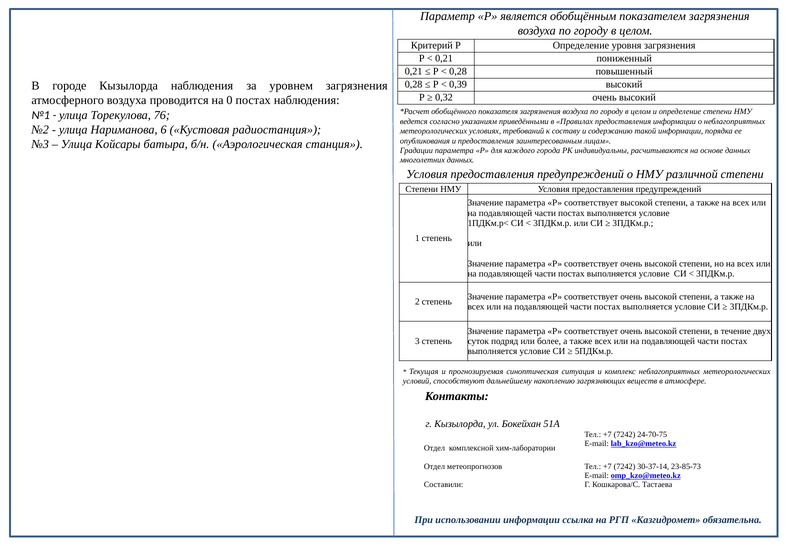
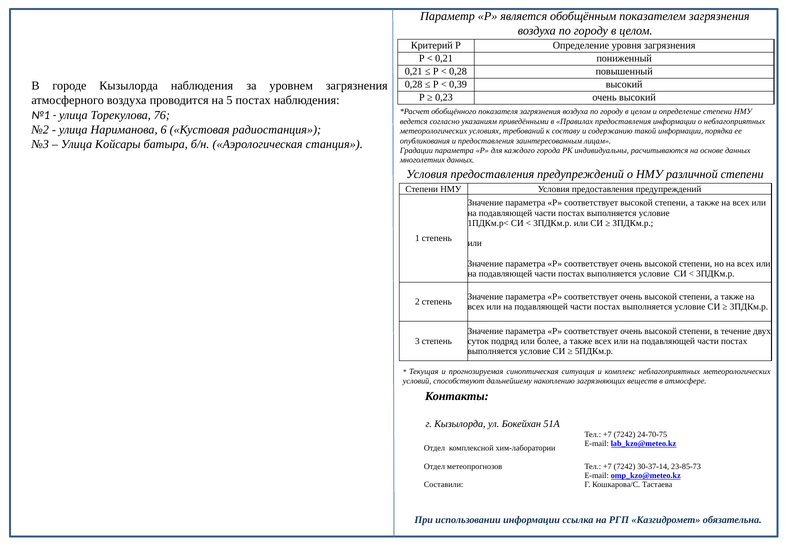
0,32: 0,32 -> 0,23 (444, 98)
0: 0 -> 5 (230, 100)
